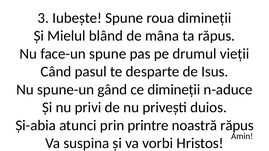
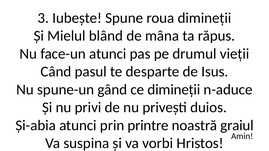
face-un spune: spune -> atunci (108, 54)
noastră răpus: răpus -> graiul (237, 126)
